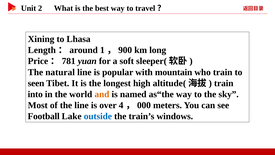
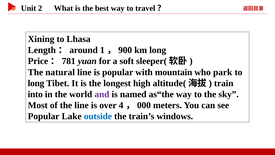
who train: train -> park (223, 72)
seen: seen -> long (36, 83)
and colour: orange -> purple (102, 94)
Football: Football -> Popular (44, 116)
